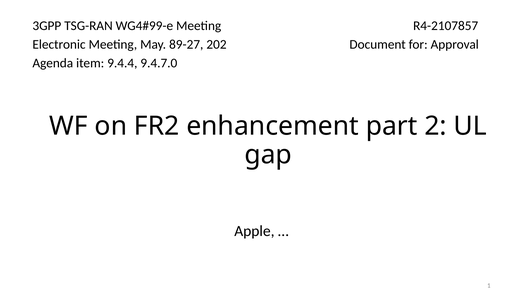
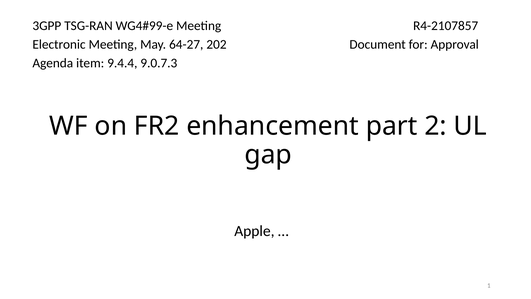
89-27: 89-27 -> 64-27 (186, 44)
9.4.7.0: 9.4.7.0 -> 9.0.7.3 (159, 63)
